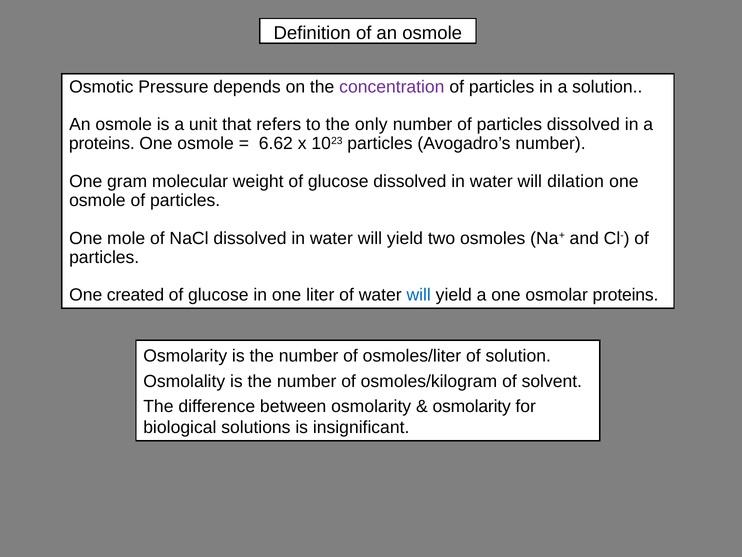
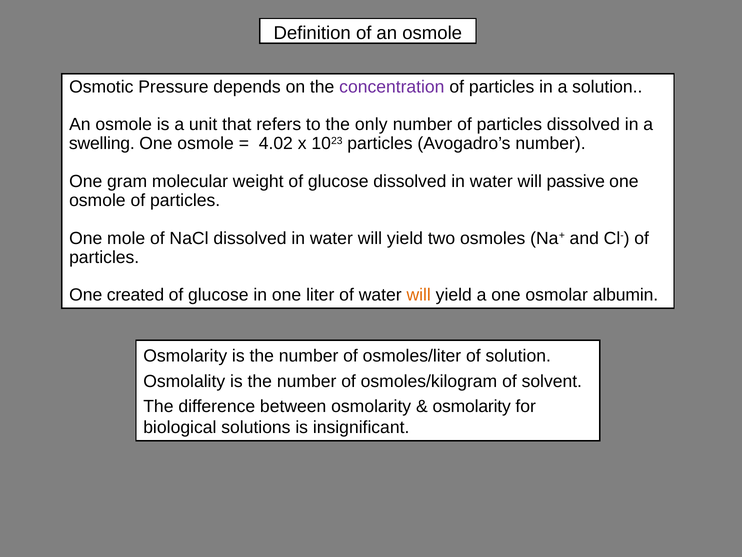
proteins: proteins -> swelling (102, 143)
6.62: 6.62 -> 4.02 (276, 143)
dilation: dilation -> passive (576, 181)
will colour: blue -> orange (419, 295)
osmolar proteins: proteins -> albumin (625, 295)
